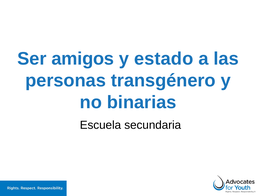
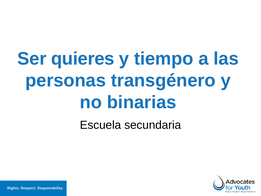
amigos: amigos -> quieres (83, 59)
estado: estado -> tiempo (164, 59)
